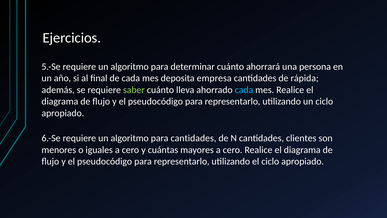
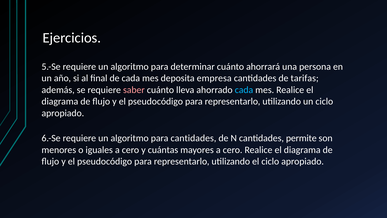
rápida: rápida -> tarifas (305, 78)
saber colour: light green -> pink (134, 90)
clientes: clientes -> permite (301, 138)
